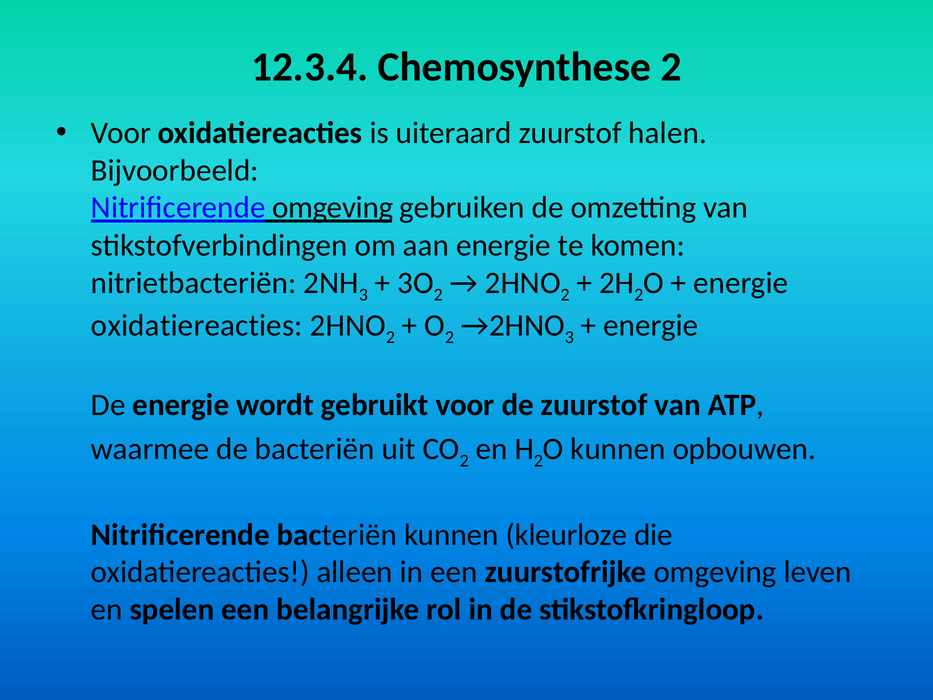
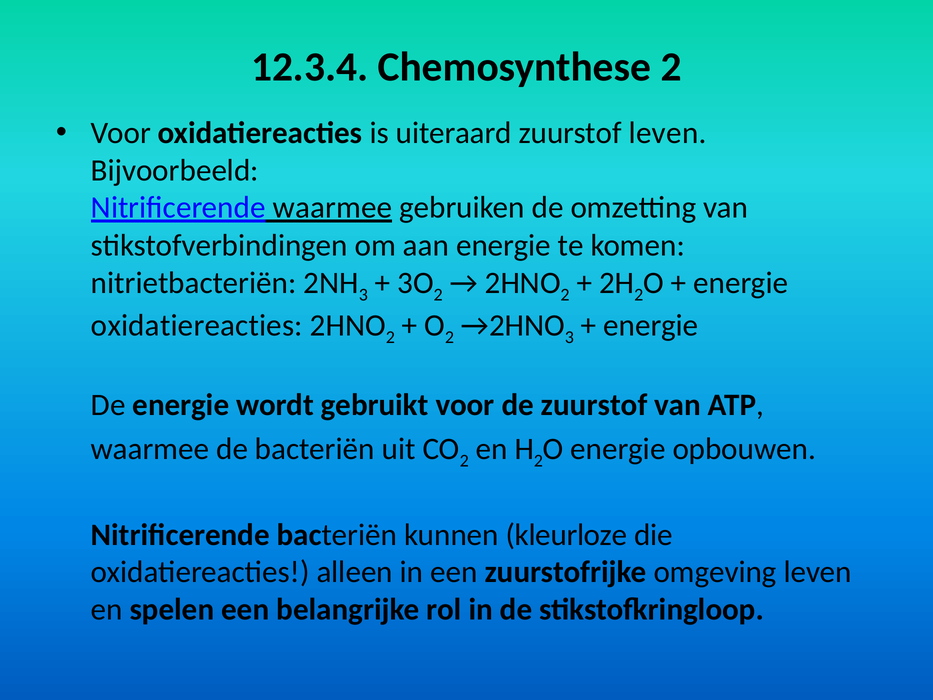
zuurstof halen: halen -> leven (668, 133)
Nitrificerende omgeving: omgeving -> waarmee (332, 208)
kunnen: kunnen -> energie (618, 449)
